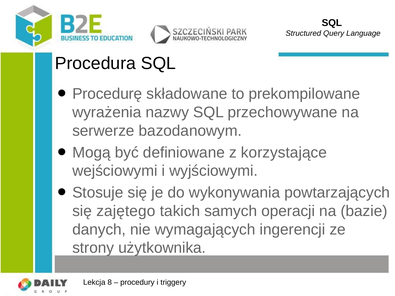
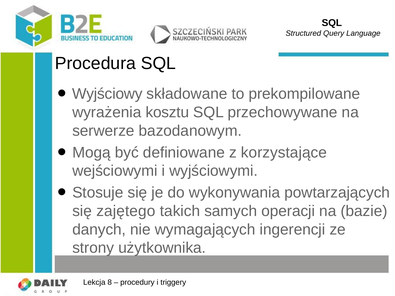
Procedurę: Procedurę -> Wyjściowy (107, 94)
nazwy: nazwy -> kosztu (167, 112)
